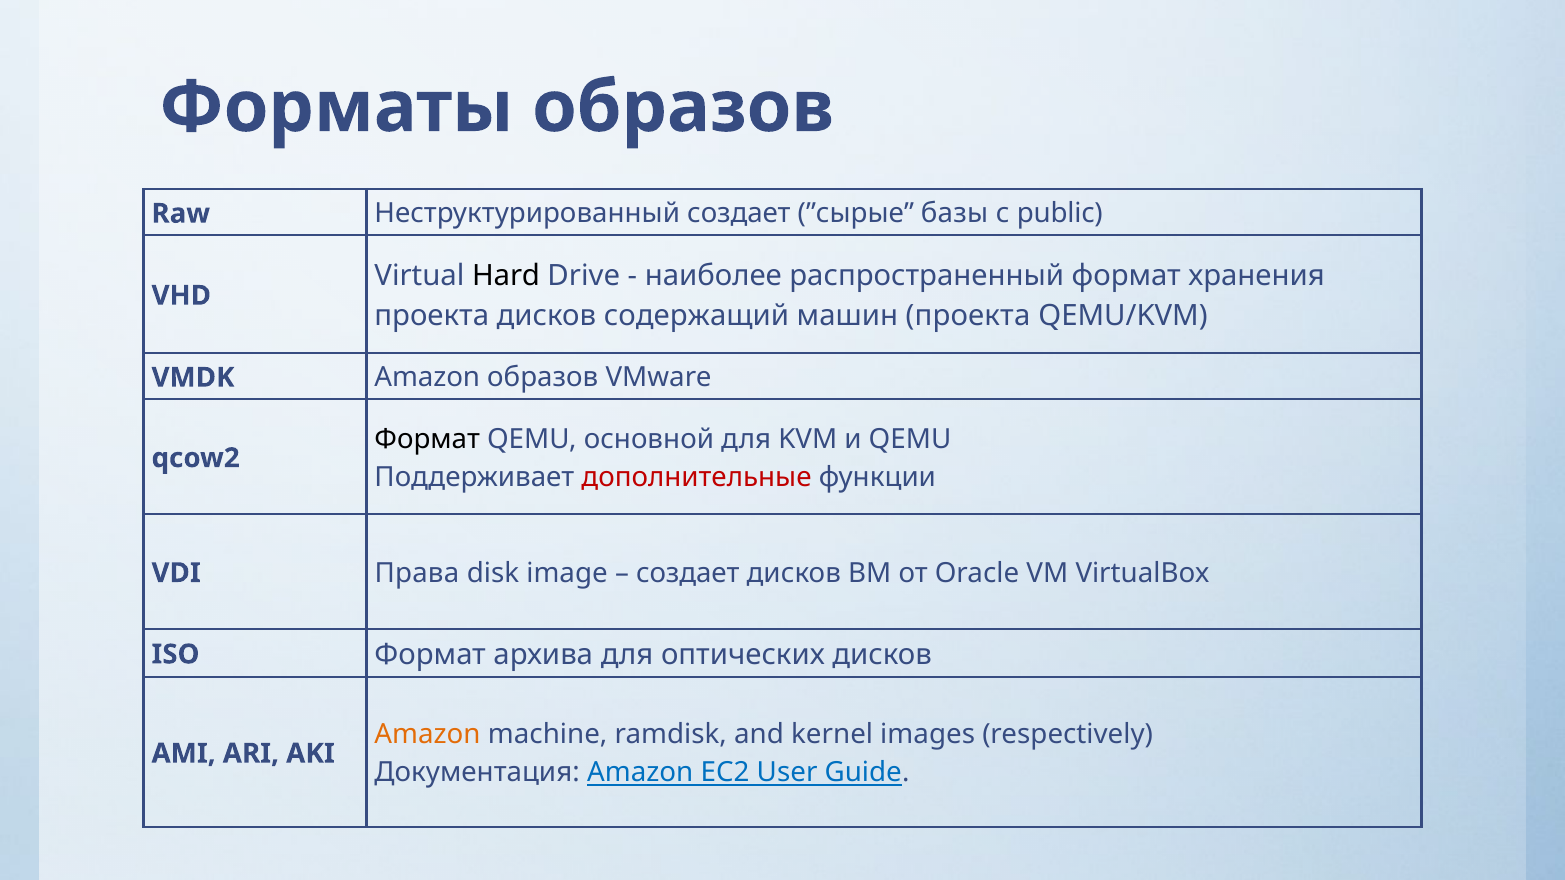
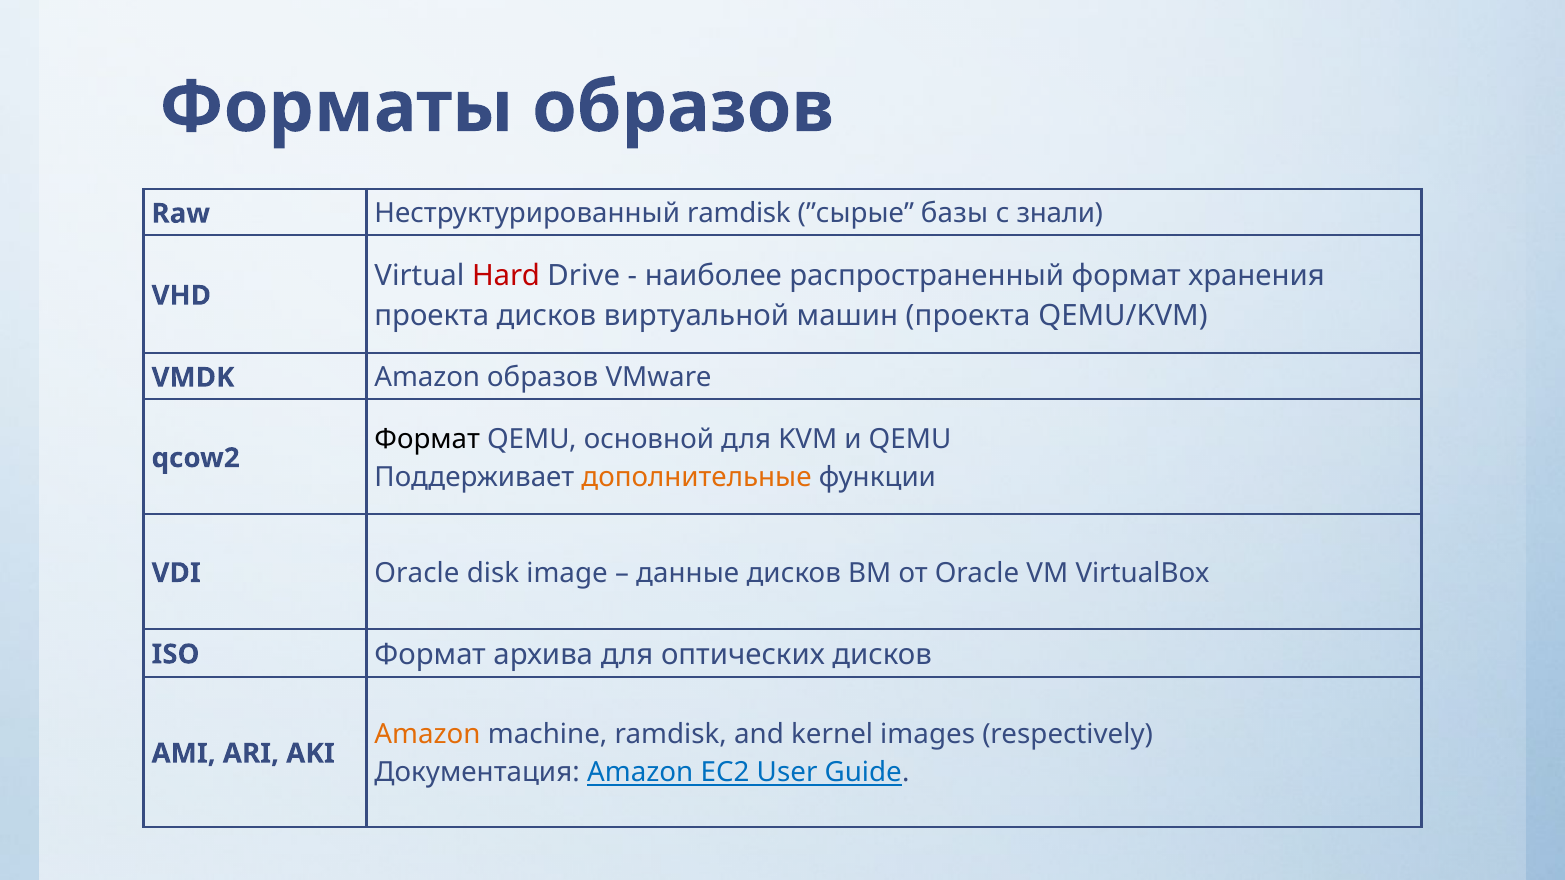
Неструктурированный создает: создает -> ramdisk (739, 214)
public: public -> знали (1060, 214)
Hard colour: black -> red (506, 276)
содержащий: содержащий -> виртуальной (697, 316)
дополнительные colour: red -> orange (696, 477)
VDI Права: Права -> Oracle (417, 573)
создает: создает -> данные (688, 573)
